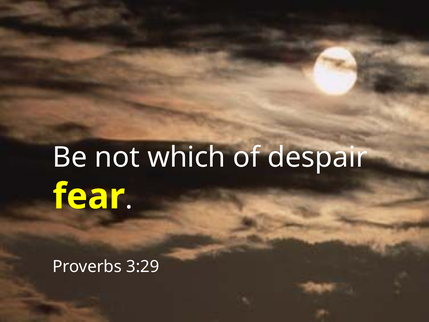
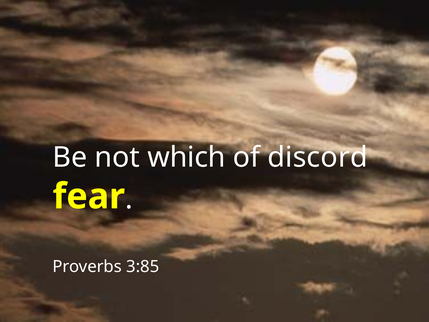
despair: despair -> discord (318, 157)
3:29: 3:29 -> 3:85 (143, 267)
